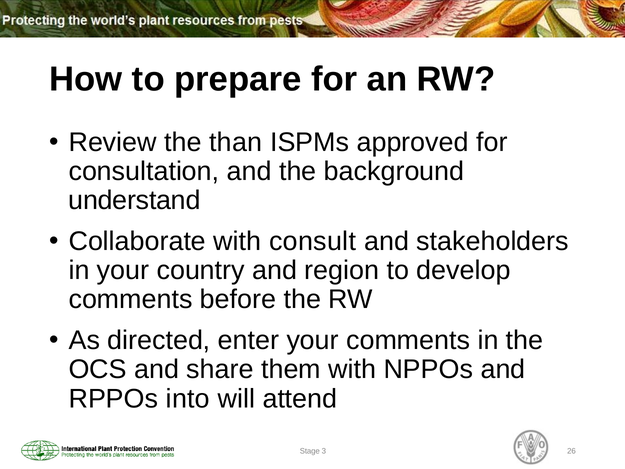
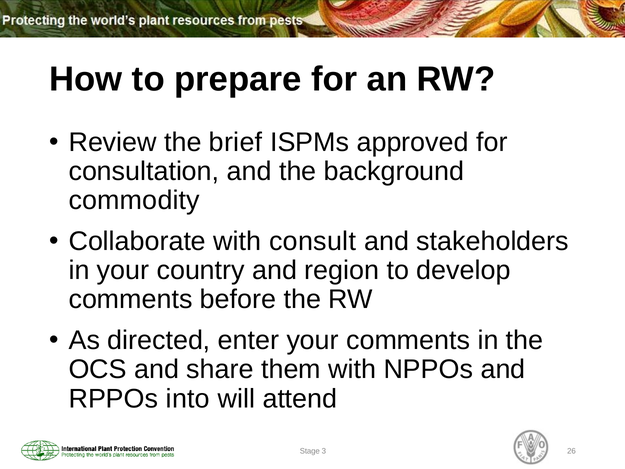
than: than -> brief (236, 142)
understand: understand -> commodity (134, 200)
